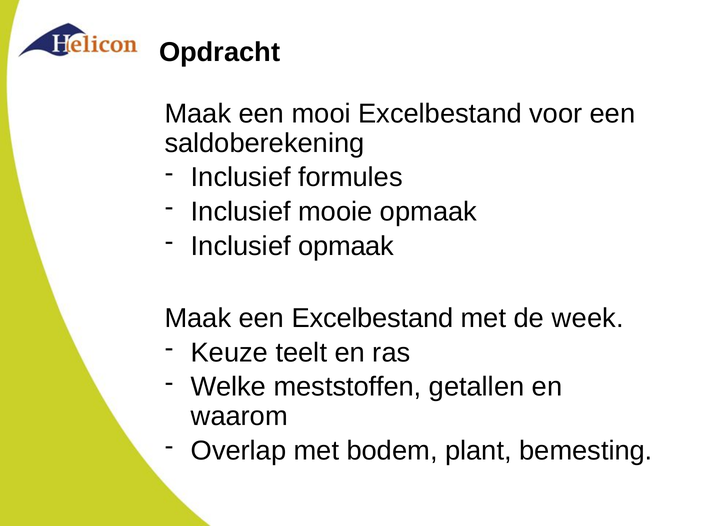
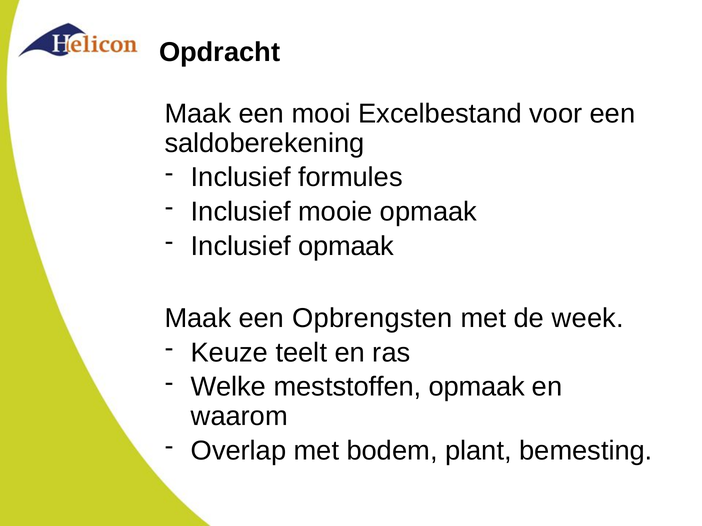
een Excelbestand: Excelbestand -> Opbrengsten (372, 318)
meststoffen getallen: getallen -> opmaak (477, 387)
